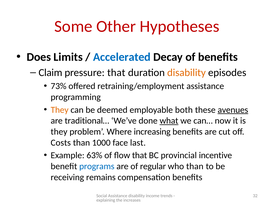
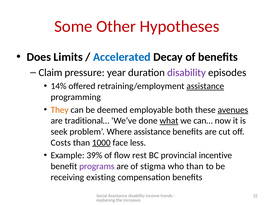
pressure that: that -> year (116, 73)
disability colour: orange -> purple (186, 73)
73%: 73% -> 14% (59, 86)
assistance underline: none -> present (205, 86)
they: they -> seek (59, 132)
Where increasing: increasing -> assistance (152, 132)
1000 underline: none -> present (101, 143)
last: last -> less (138, 143)
63%: 63% -> 39% (94, 156)
flow that: that -> rest (139, 156)
programs colour: blue -> purple (97, 167)
regular: regular -> stigma (153, 167)
remains: remains -> existing (101, 178)
